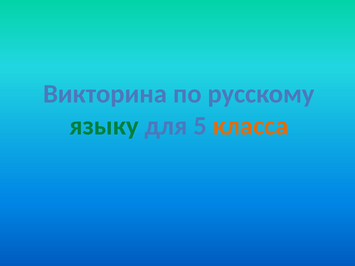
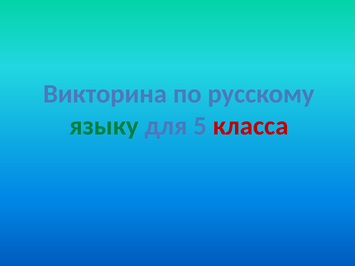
класса colour: orange -> red (251, 126)
